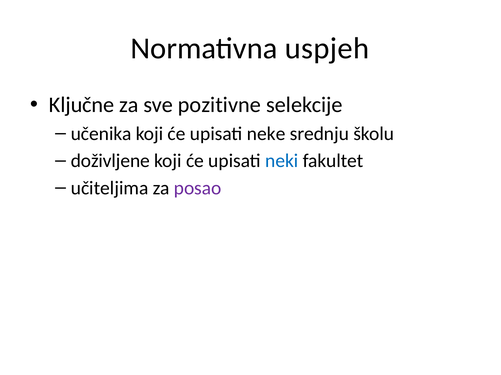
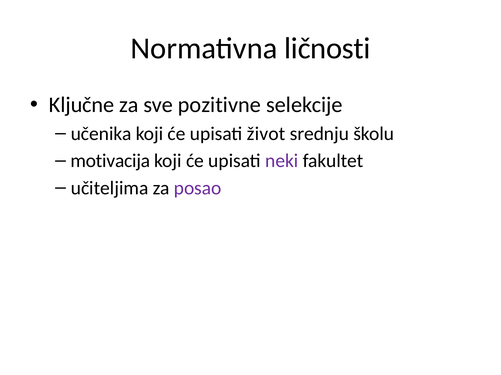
uspjeh: uspjeh -> ličnosti (327, 48)
neke: neke -> život (266, 134)
doživljene: doživljene -> motivacija (110, 161)
neki colour: blue -> purple (282, 161)
